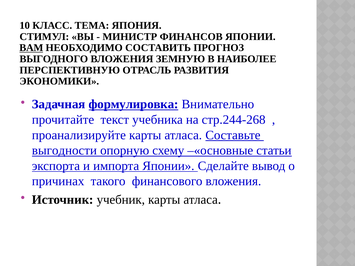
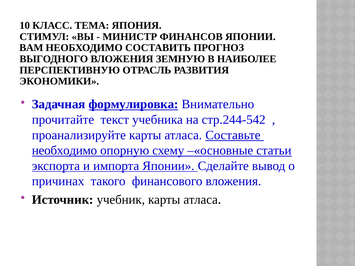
ВАМ underline: present -> none (31, 48)
стр.244-268: стр.244-268 -> стр.244-542 (234, 120)
выгодности: выгодности -> необходимо (64, 151)
